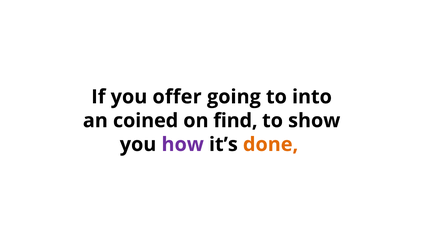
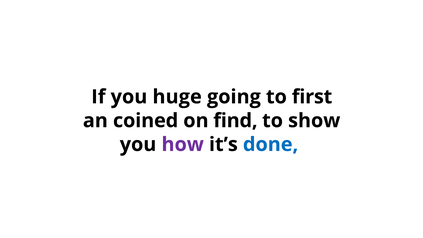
offer: offer -> huge (177, 97)
into: into -> first (312, 97)
done colour: orange -> blue (271, 144)
